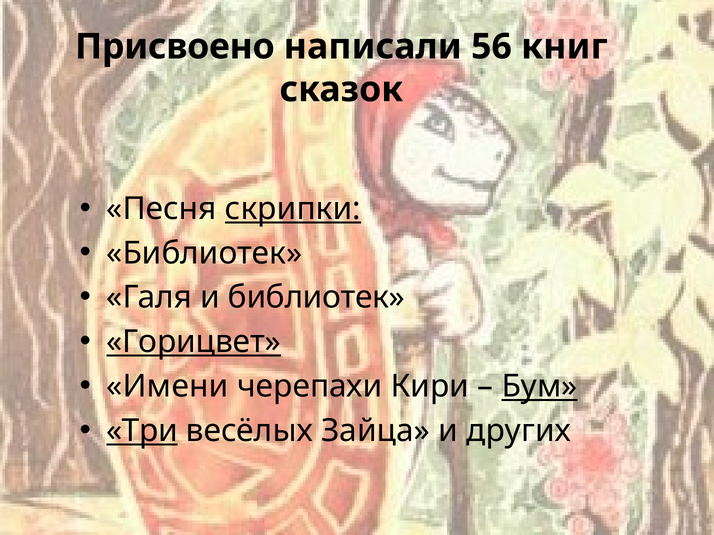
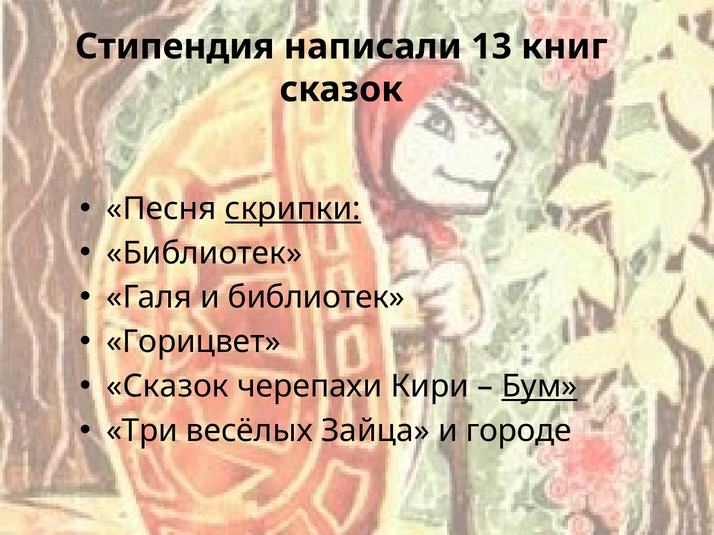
Присвоено: Присвоено -> Стипендия (175, 47)
56: 56 -> 13 (491, 47)
Горицвет underline: present -> none (194, 342)
Имени: Имени -> Сказок (168, 387)
Три underline: present -> none (142, 431)
других: других -> городе (519, 431)
